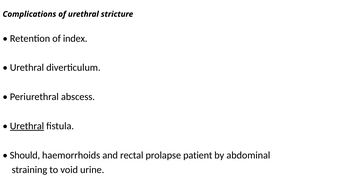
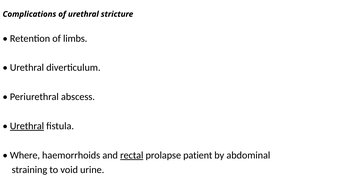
index: index -> limbs (75, 38)
Should: Should -> Where (25, 155)
rectal underline: none -> present (132, 155)
